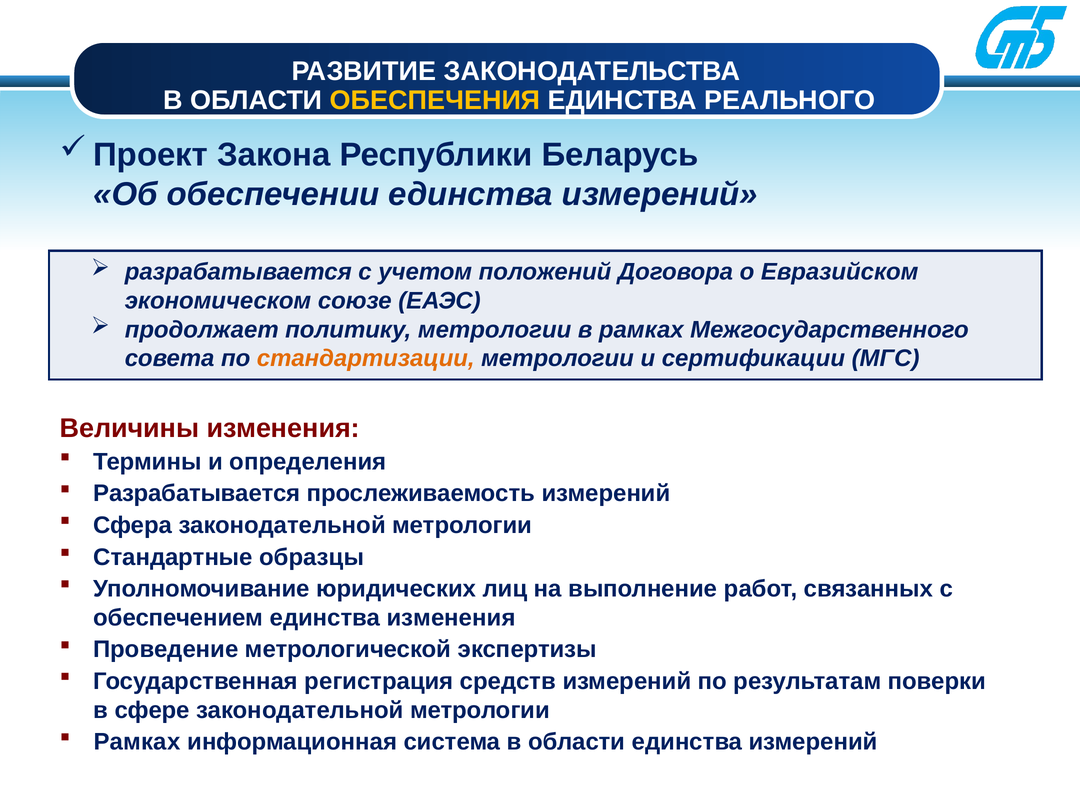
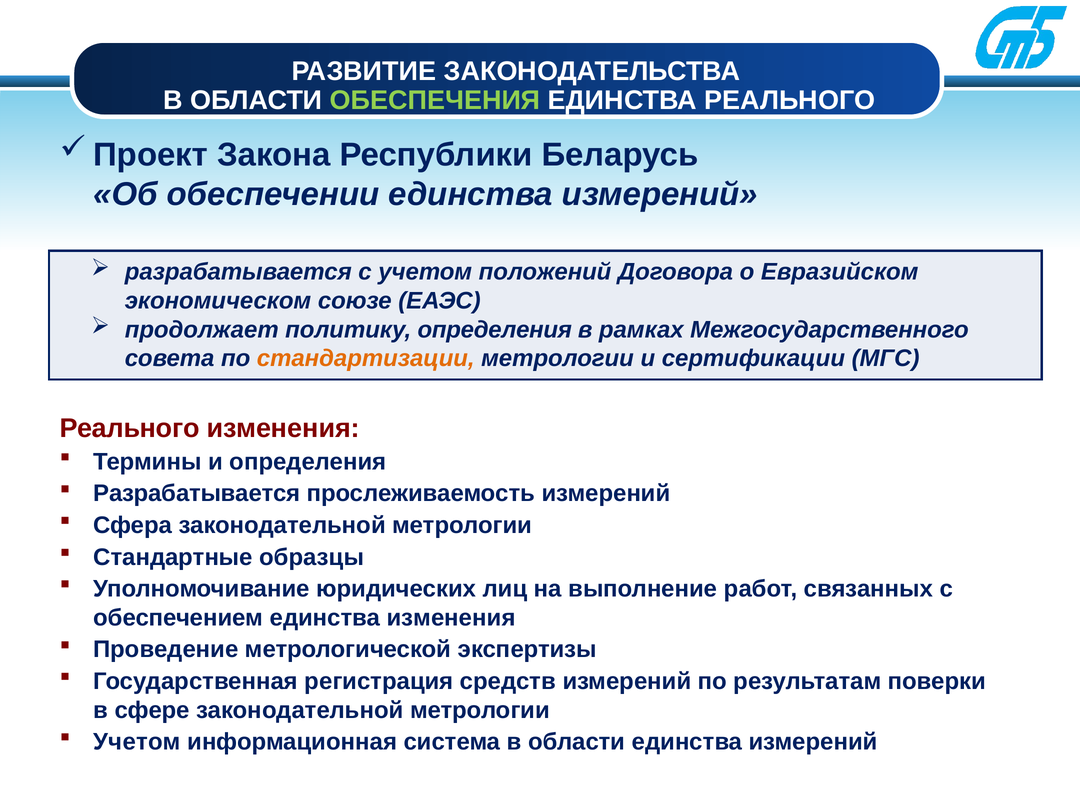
ОБЕСПЕЧЕНИЯ colour: yellow -> light green (435, 100)
политику метрологии: метрологии -> определения (495, 330)
Величины: Величины -> Реального (130, 428)
Рамках: Рамках -> Учетом (137, 742)
